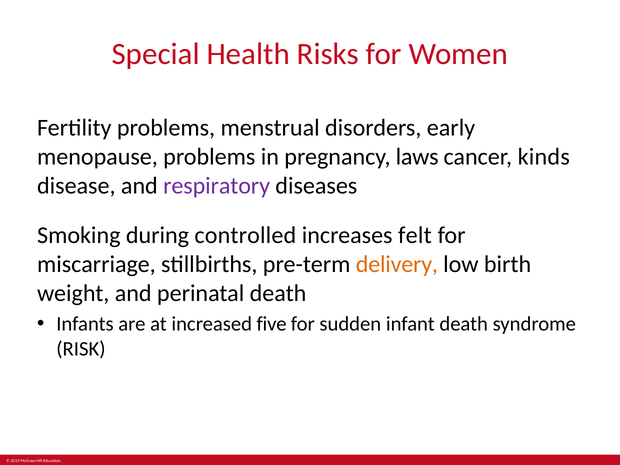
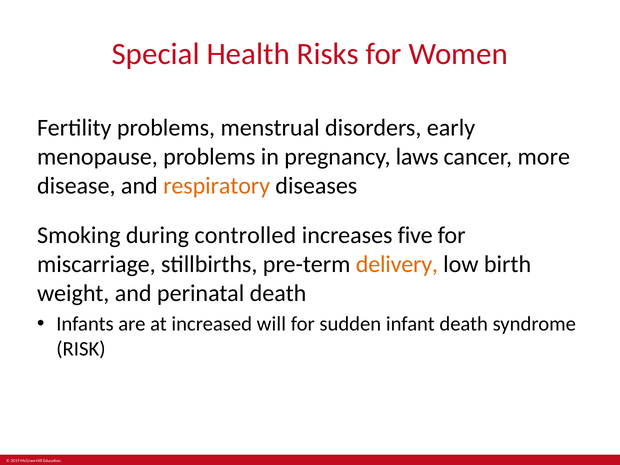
kinds: kinds -> more (544, 157)
respiratory colour: purple -> orange (217, 186)
felt: felt -> five (415, 235)
five: five -> will (271, 324)
